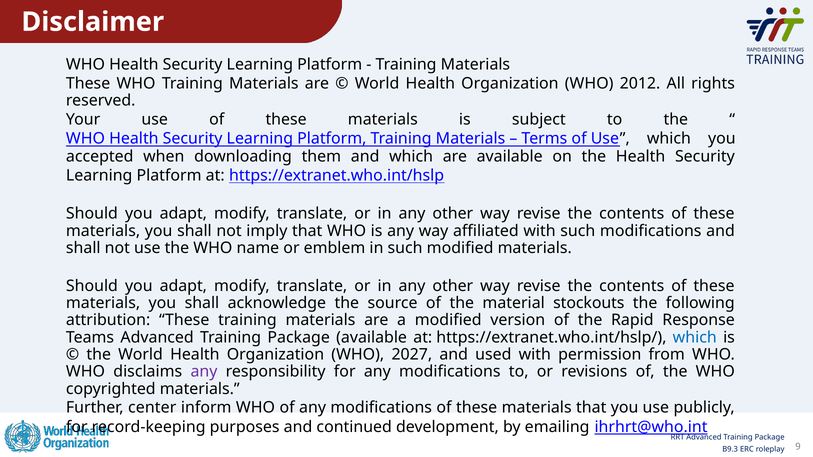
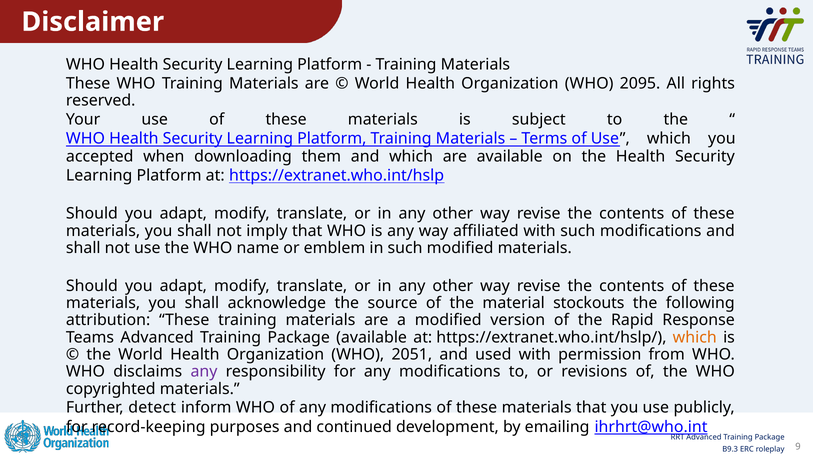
2012: 2012 -> 2095 (640, 84)
which colour: blue -> orange (695, 338)
2027: 2027 -> 2051 (412, 355)
center: center -> detect (152, 408)
